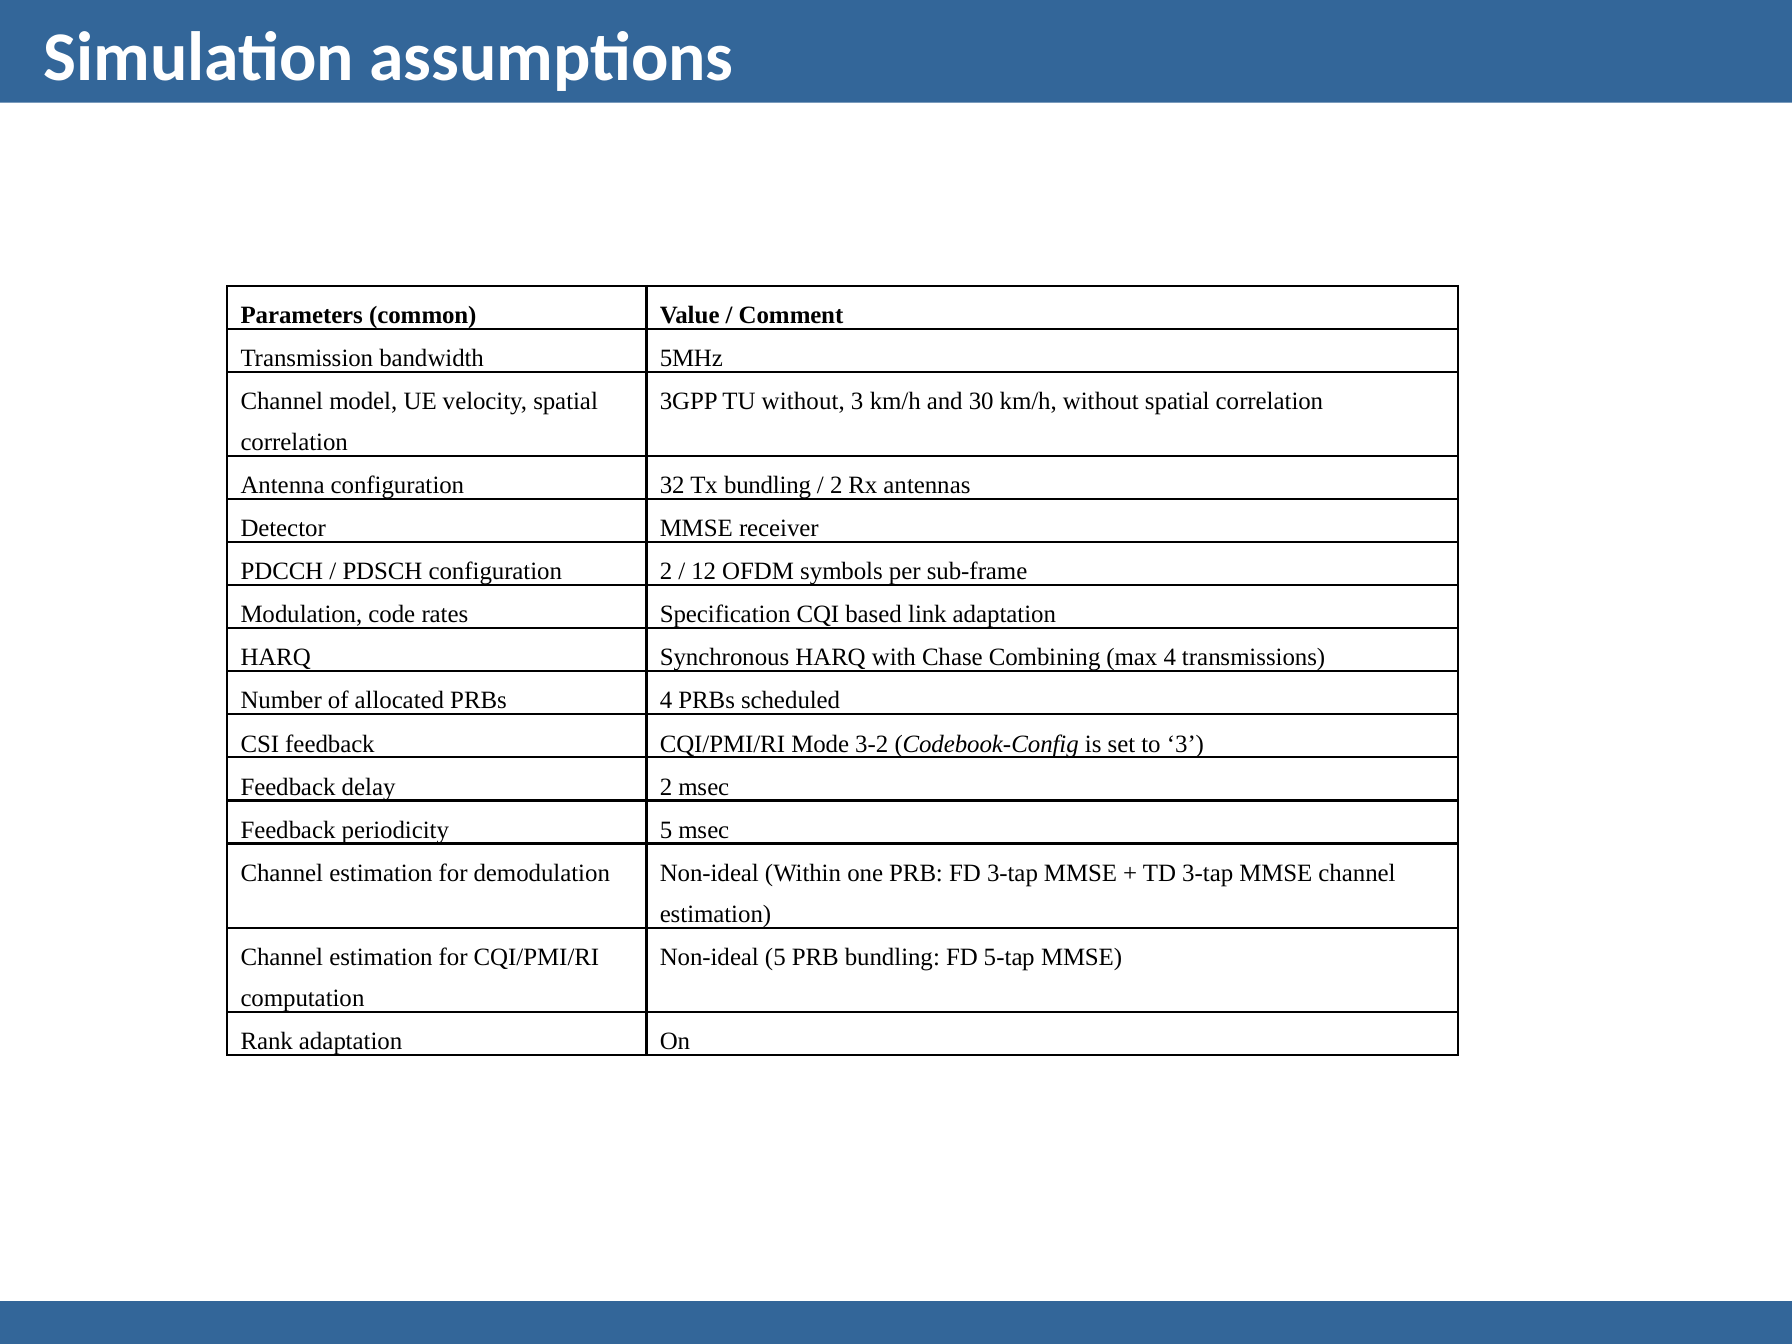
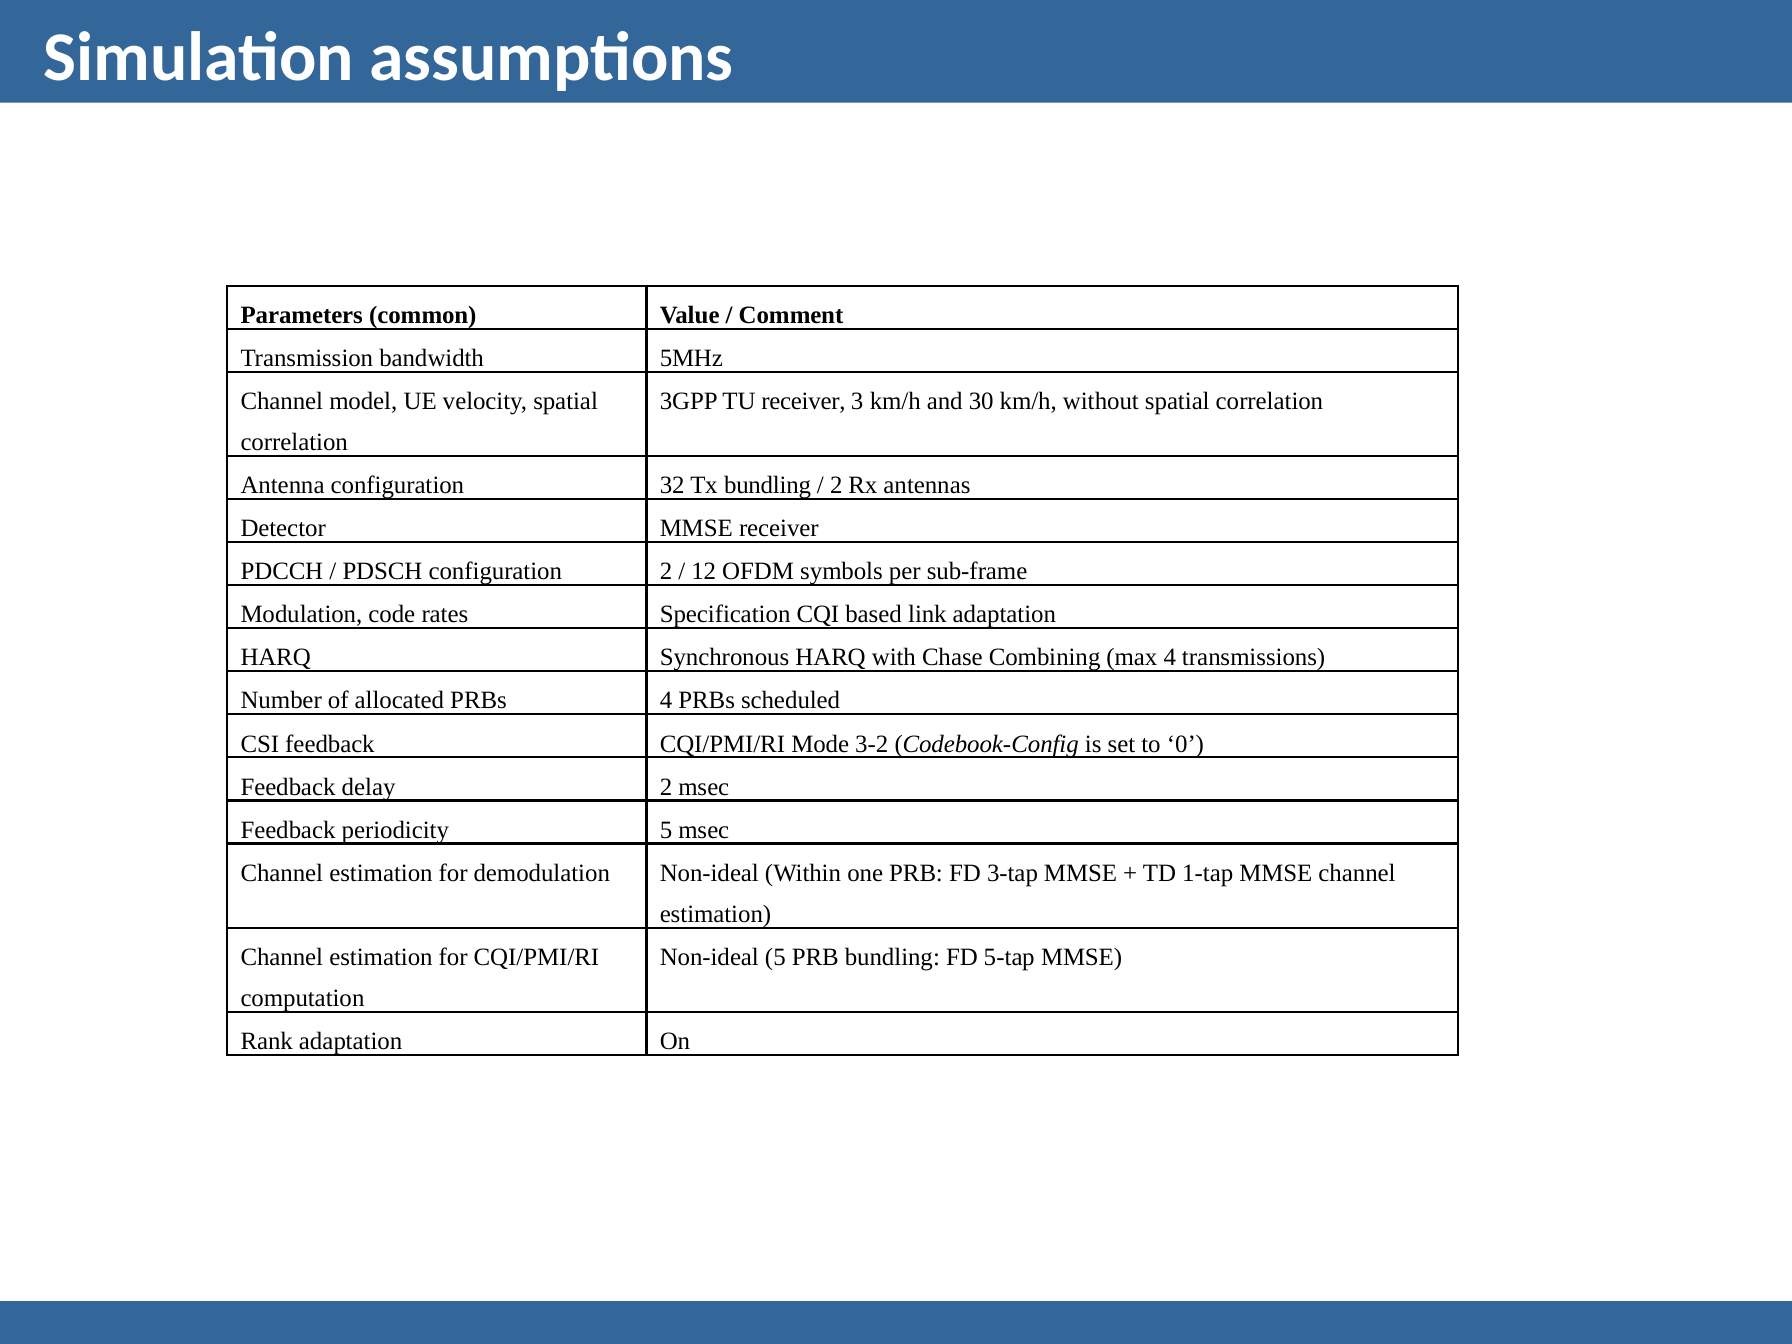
TU without: without -> receiver (803, 401)
to 3: 3 -> 0 (1186, 744)
TD 3-tap: 3-tap -> 1-tap (1208, 873)
